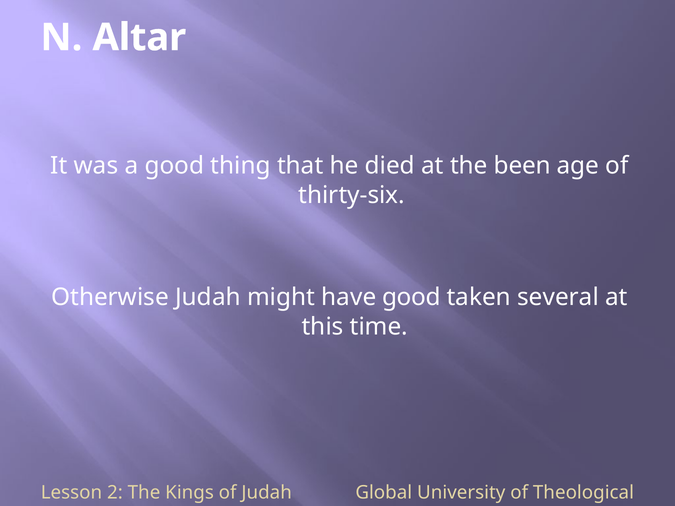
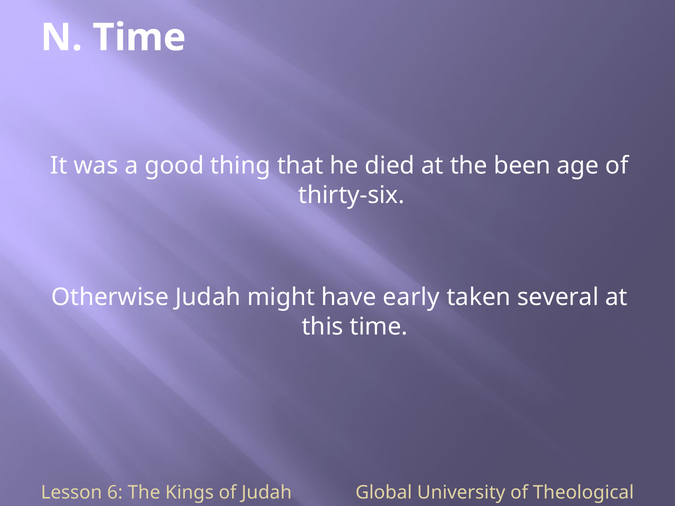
N Altar: Altar -> Time (139, 38)
have good: good -> early (411, 297)
2: 2 -> 6 (115, 493)
